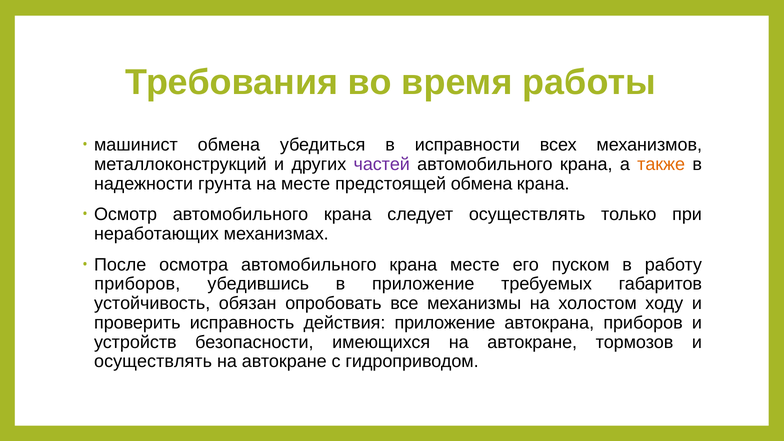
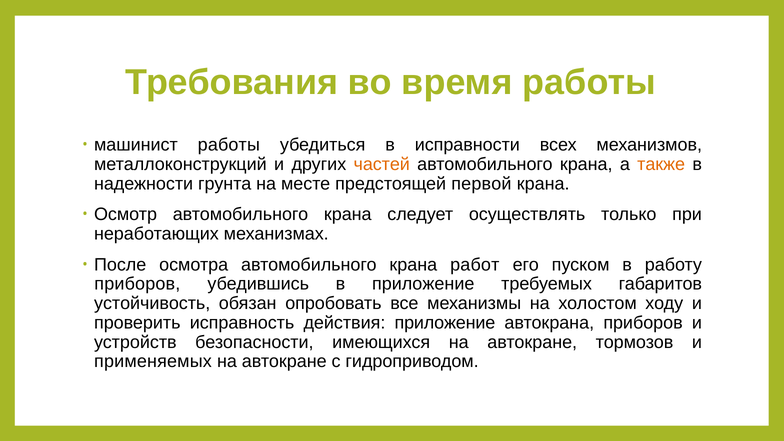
машинист обмена: обмена -> работы (229, 145)
частей colour: purple -> orange (382, 164)
предстоящей обмена: обмена -> первой (481, 184)
крана месте: месте -> работ (475, 265)
осуществлять: осуществлять -> применяемых (153, 361)
